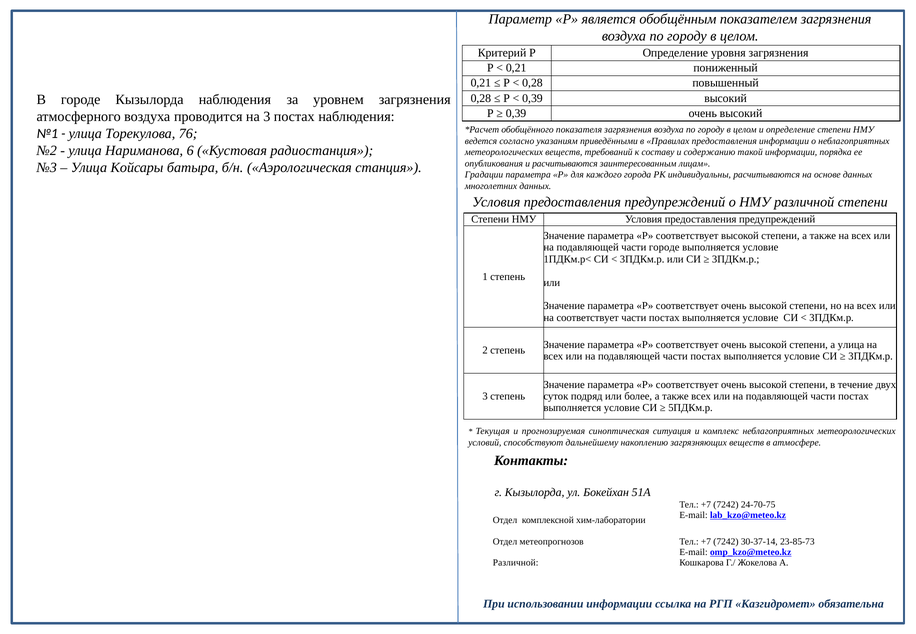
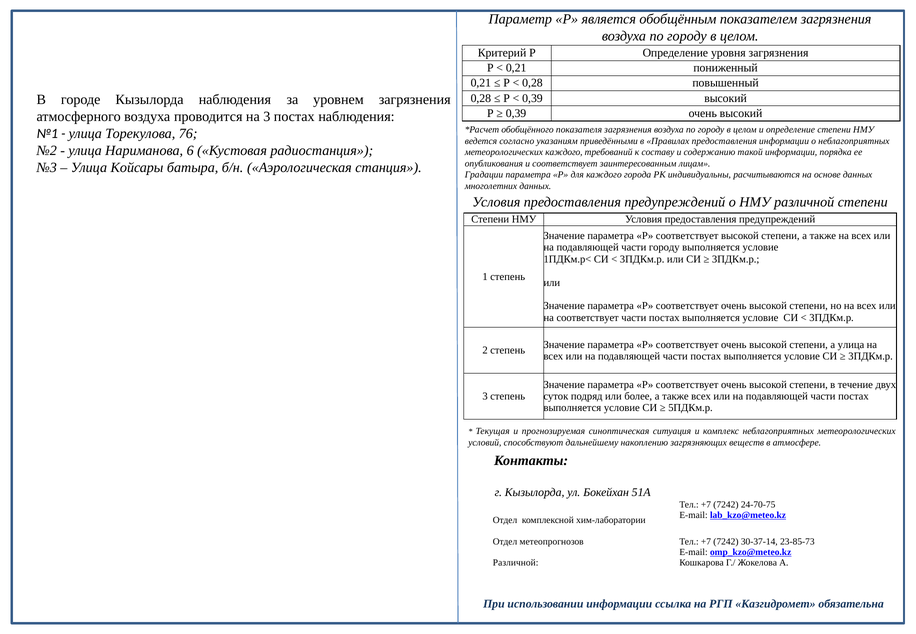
метеорологических веществ: веществ -> каждого (564, 152)
и расчитываются: расчитываются -> соответствует (565, 164)
части городе: городе -> городу (664, 247)
